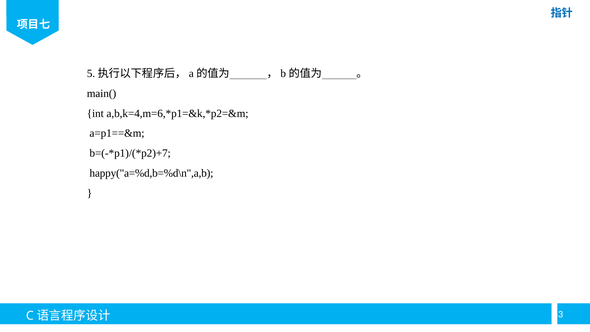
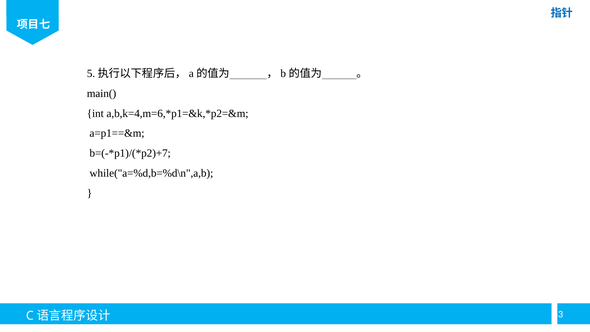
happy("a=%d,b=%d\n",a,b: happy("a=%d,b=%d\n",a,b -> while("a=%d,b=%d\n",a,b (151, 173)
